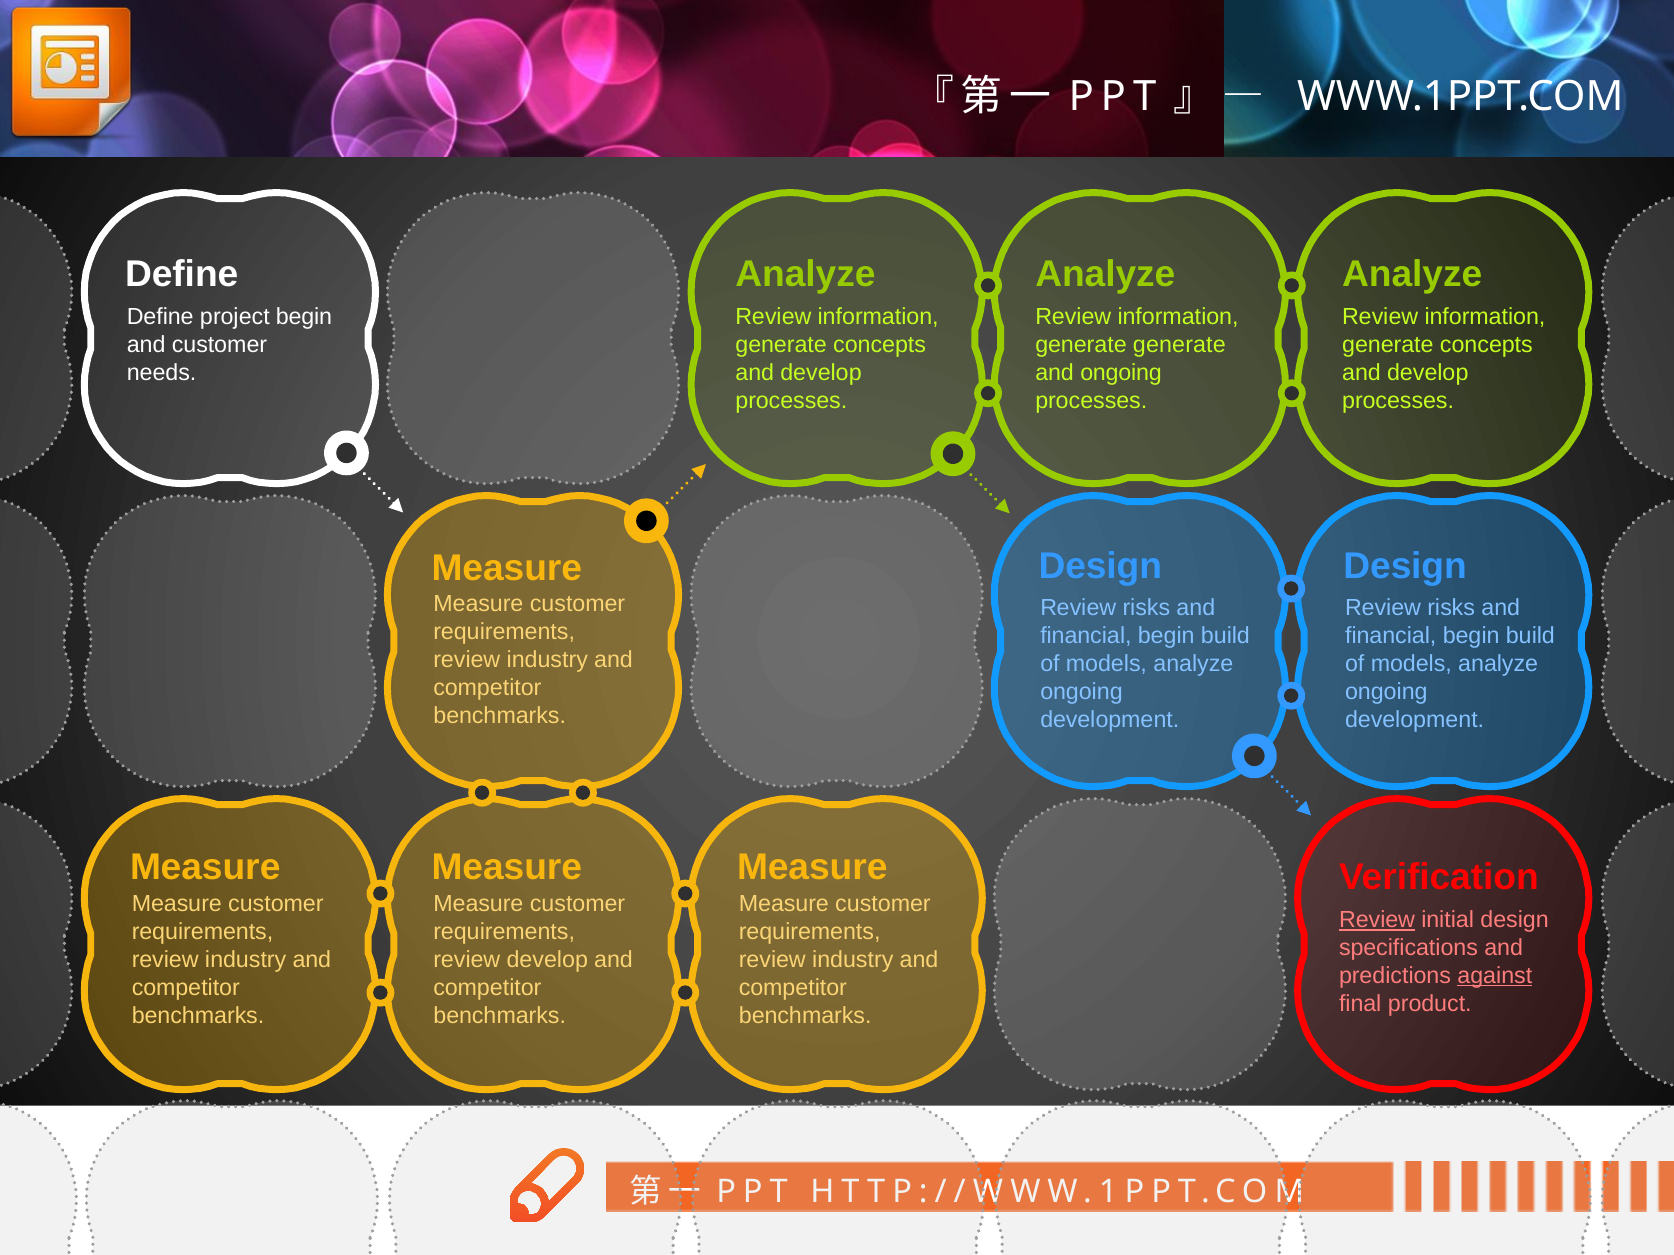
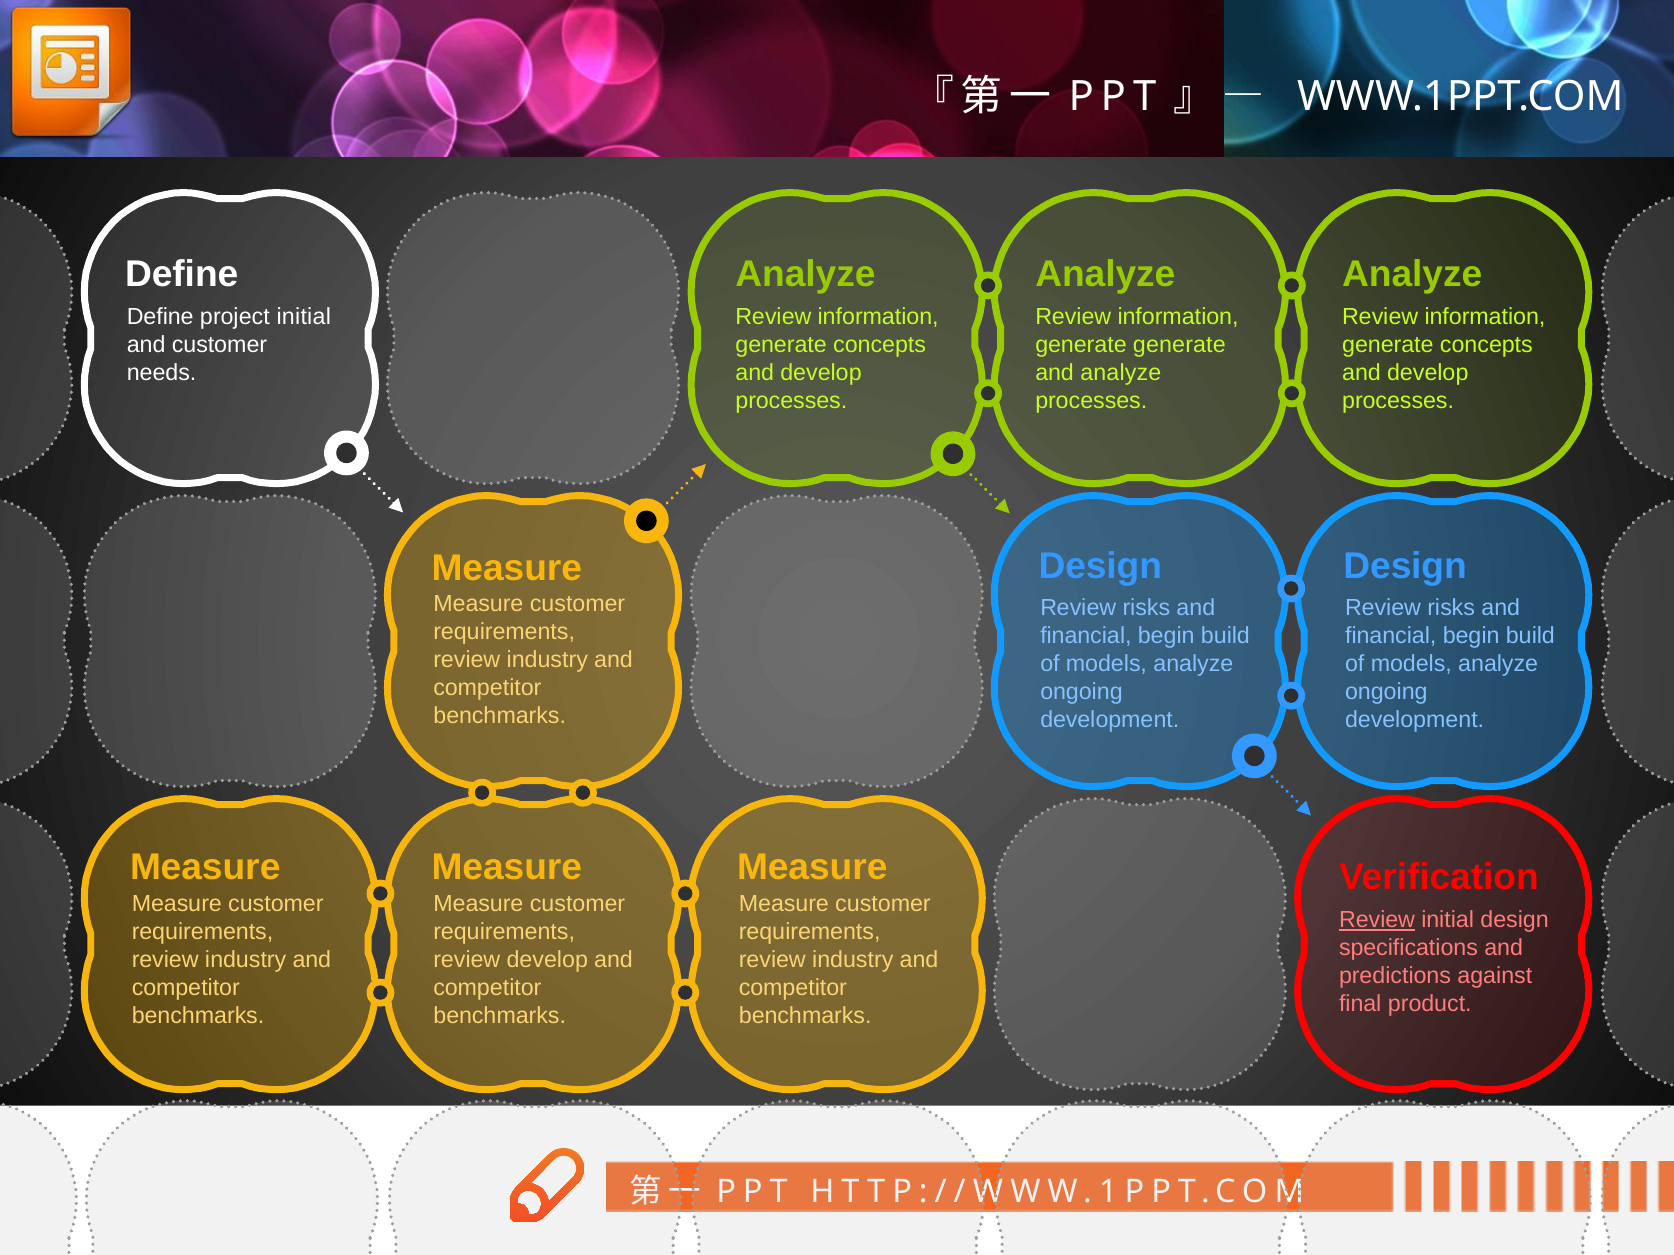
project begin: begin -> initial (304, 317)
and ongoing: ongoing -> analyze (1121, 373)
against underline: present -> none (1495, 976)
